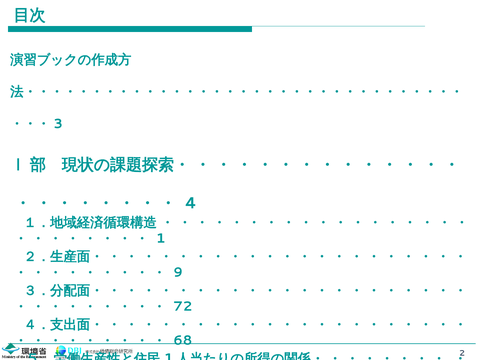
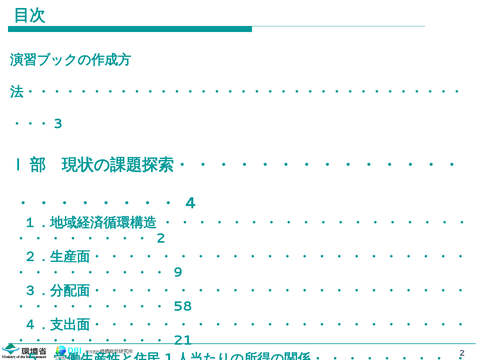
1: 1 -> 2 (161, 238)
72: 72 -> 58 (183, 306)
68: 68 -> 21 (183, 340)
